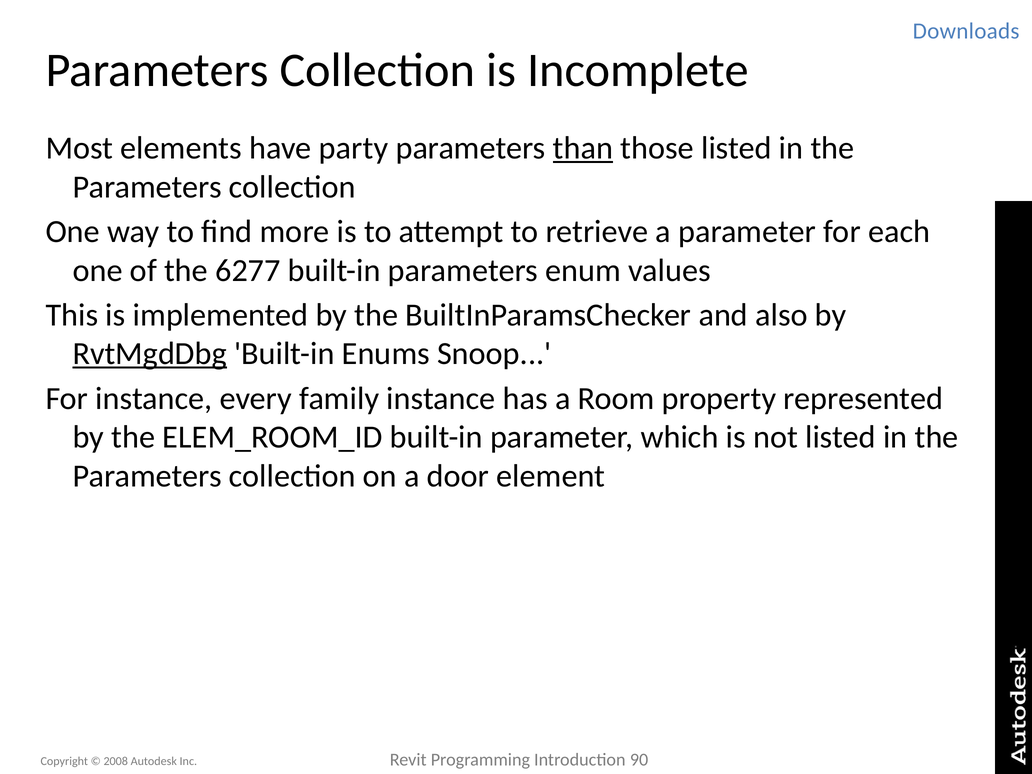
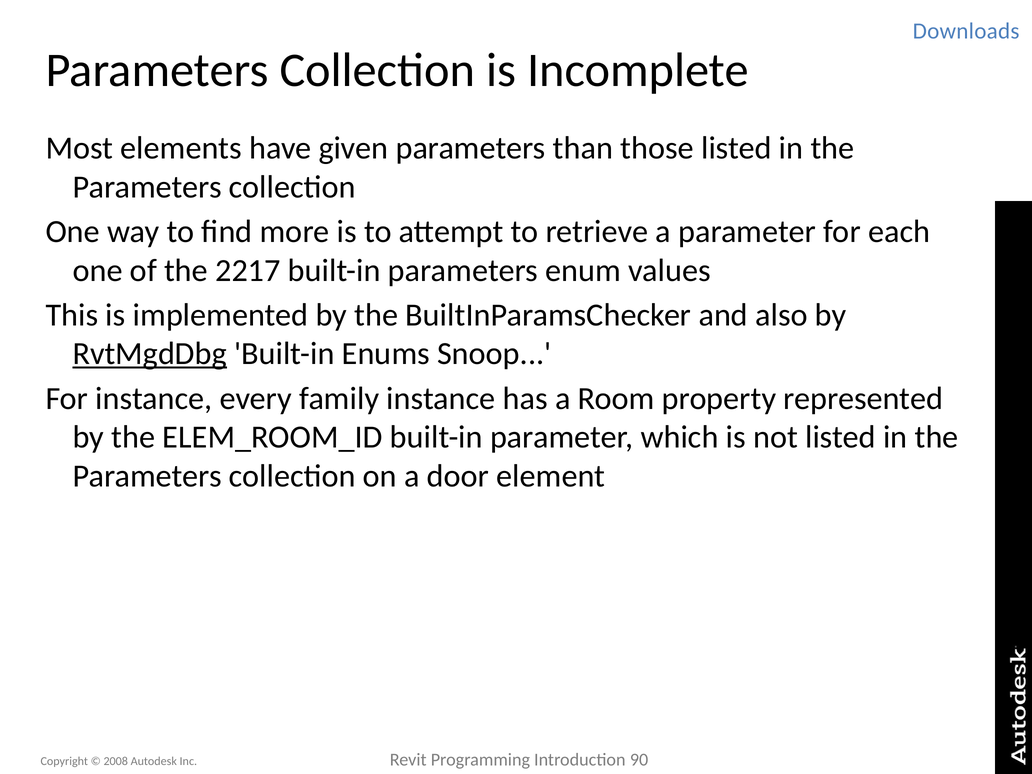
party: party -> given (353, 148)
than underline: present -> none (583, 148)
6277: 6277 -> 2217 (248, 270)
